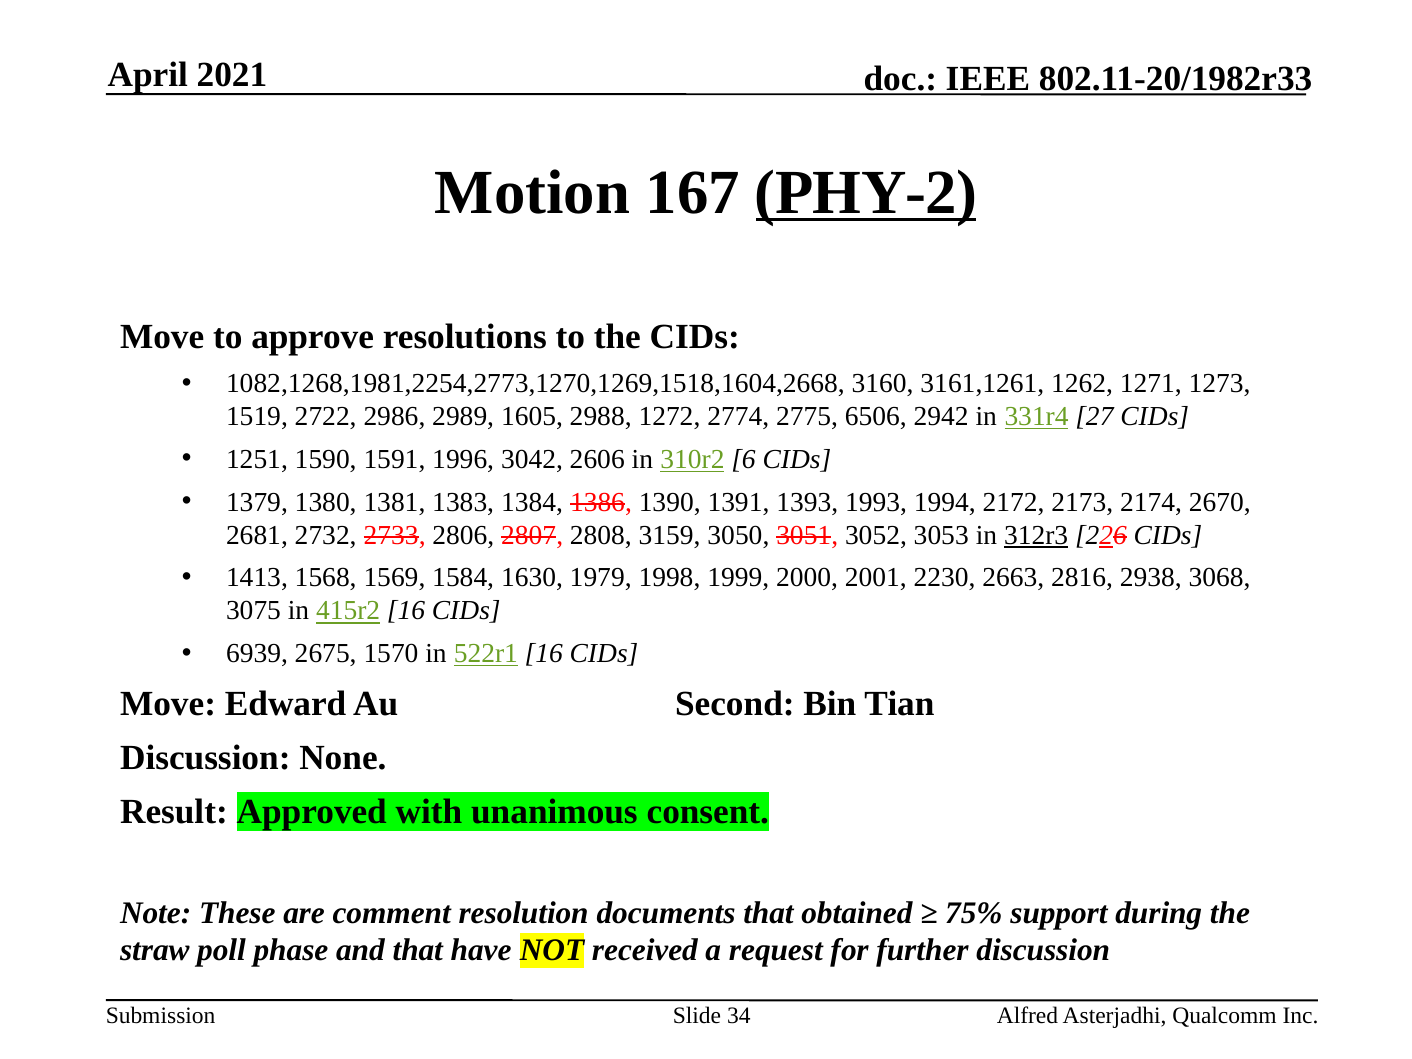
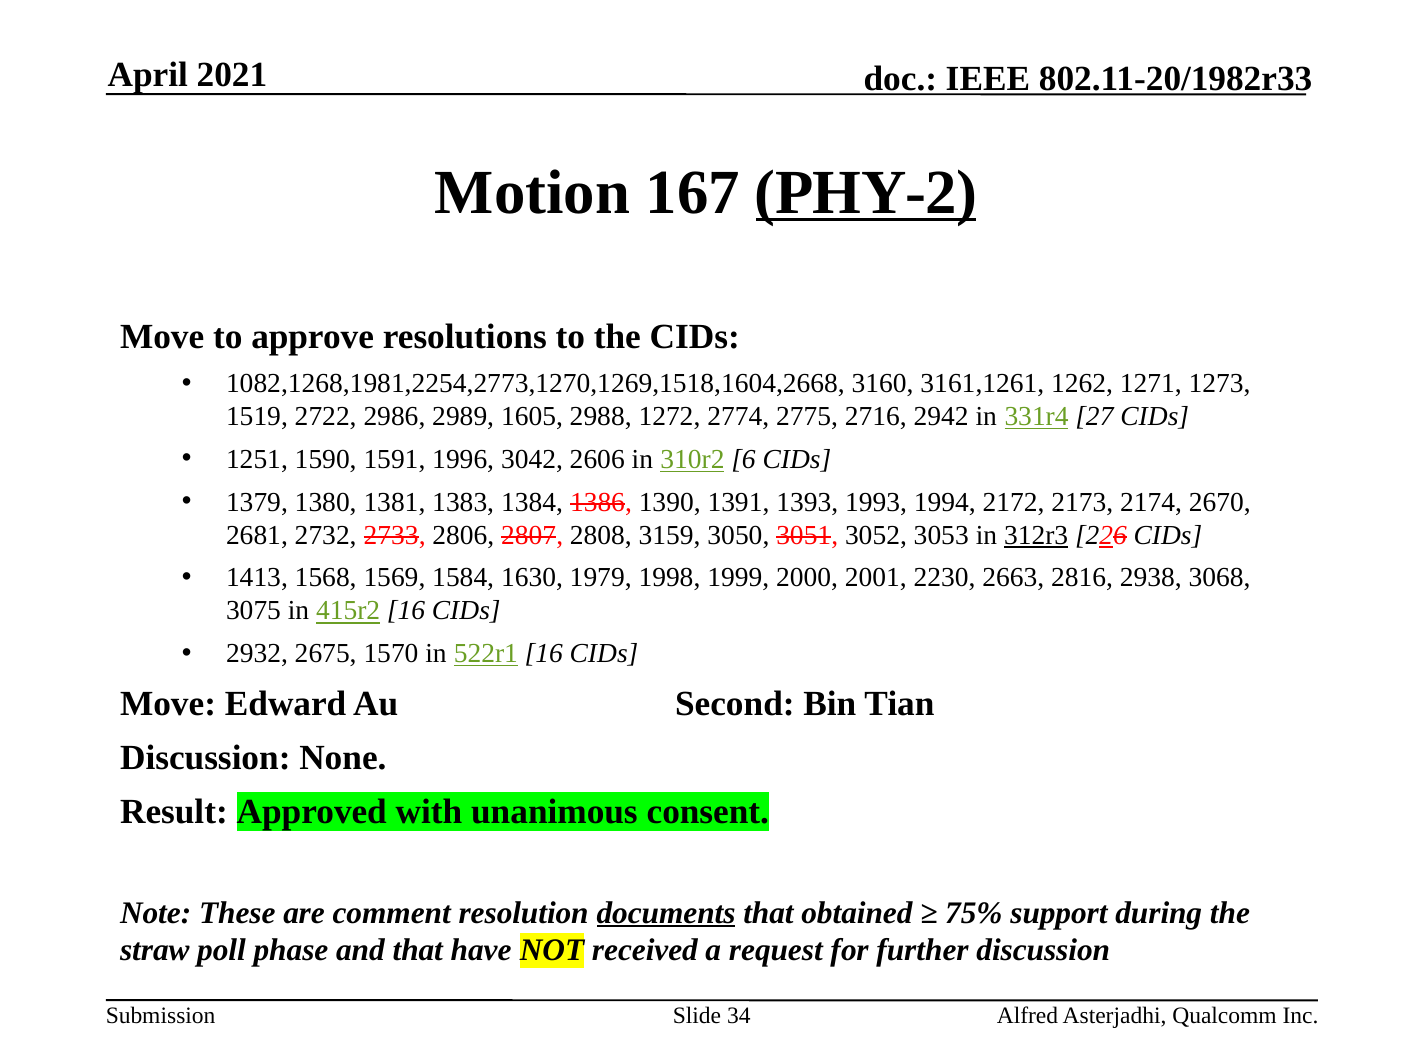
6506: 6506 -> 2716 (876, 417)
6939: 6939 -> 2932 (257, 653)
documents underline: none -> present (666, 913)
